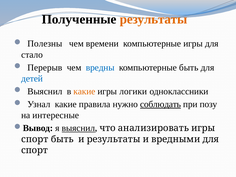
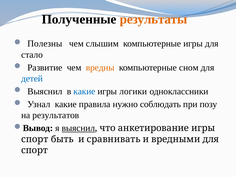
времени: времени -> слышим (102, 44)
Перерыв: Перерыв -> Развитие (45, 68)
вредны colour: blue -> orange (100, 68)
компьютерные быть: быть -> сном (189, 68)
какие colour: orange -> blue (84, 91)
соблюдать underline: present -> none (161, 104)
интересные: интересные -> результатов (56, 115)
анализировать: анализировать -> анкетирование (153, 128)
и результаты: результаты -> сравнивать (114, 139)
